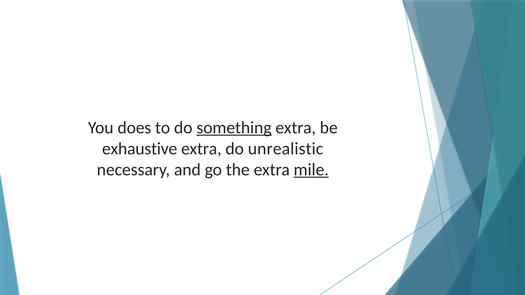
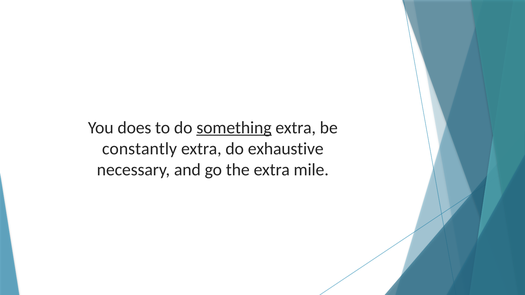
exhaustive: exhaustive -> constantly (140, 149)
unrealistic: unrealistic -> exhaustive (286, 149)
mile underline: present -> none (311, 170)
